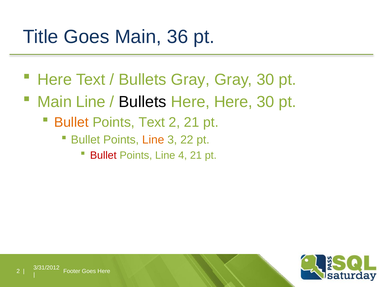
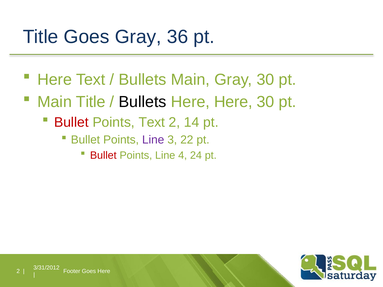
Goes Main: Main -> Gray (138, 37)
Bullets Gray: Gray -> Main (190, 80)
Main Line: Line -> Title (91, 102)
Bullet colour: orange -> red (71, 122)
2 21: 21 -> 14 (192, 122)
Line colour: orange -> purple (153, 140)
4 21: 21 -> 24 (196, 155)
